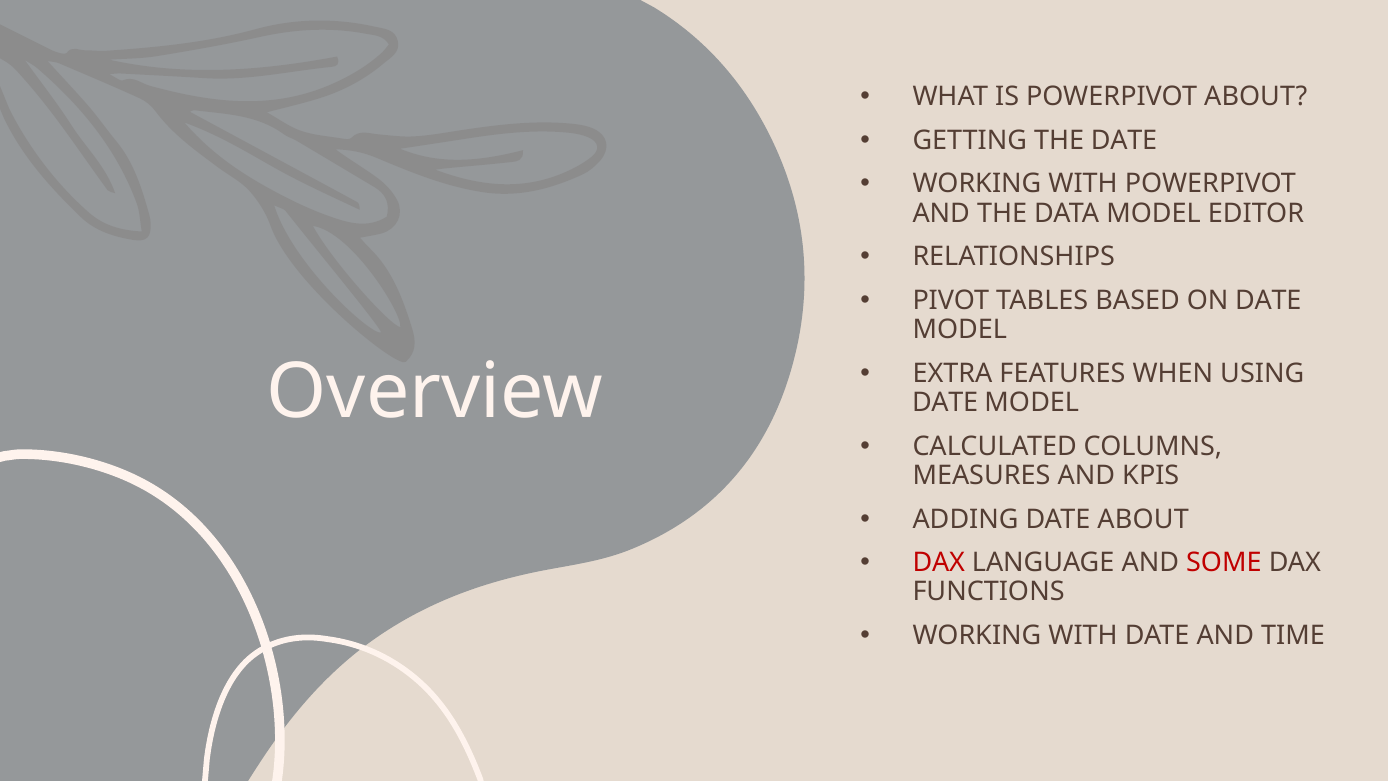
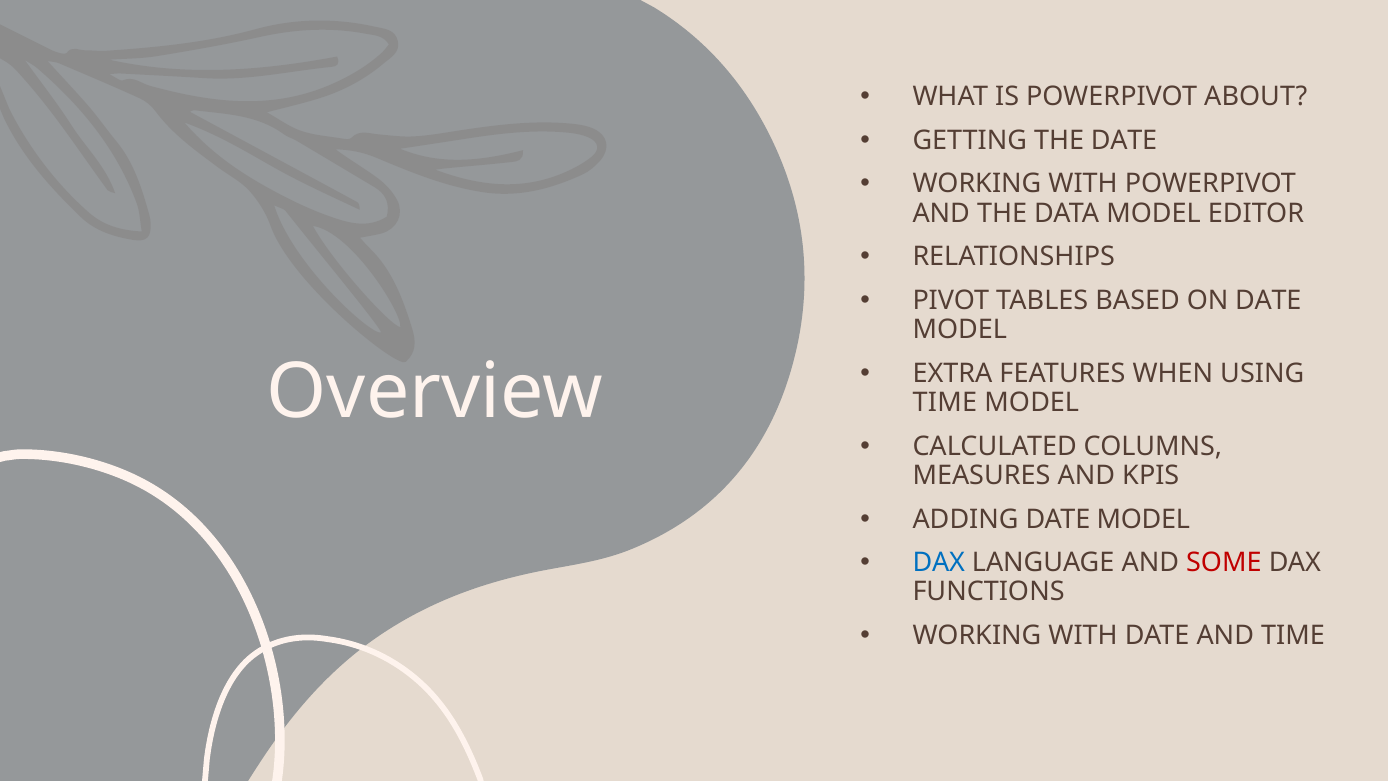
DATE: DATE -> TIME (945, 402)
ADDING DATE ABOUT: ABOUT -> MODEL (1143, 519)
DAX colour: red -> blue (939, 563)
